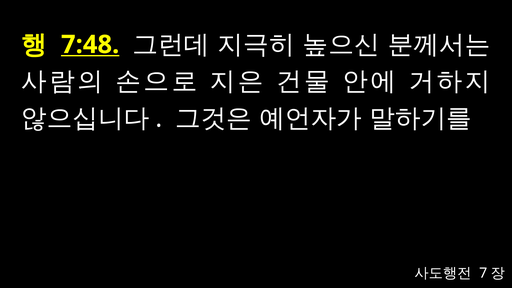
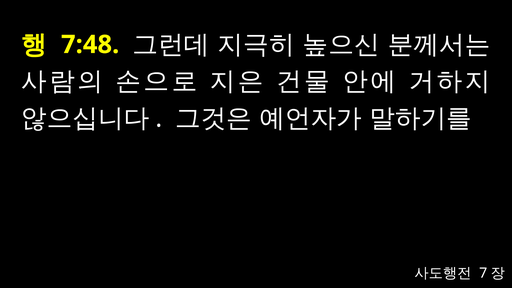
7:48 underline: present -> none (90, 45)
